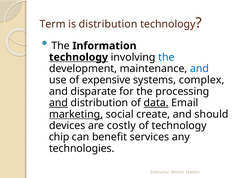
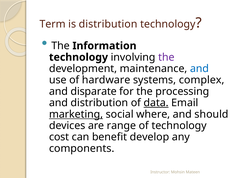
technology underline: present -> none (78, 57)
the colour: blue -> purple (166, 57)
expensive: expensive -> hardware (106, 80)
and underline: present -> none (58, 103)
create: create -> where (153, 114)
costly: costly -> range (121, 125)
chip: chip -> cost (59, 137)
services: services -> develop (149, 137)
technologies: technologies -> components (82, 148)
